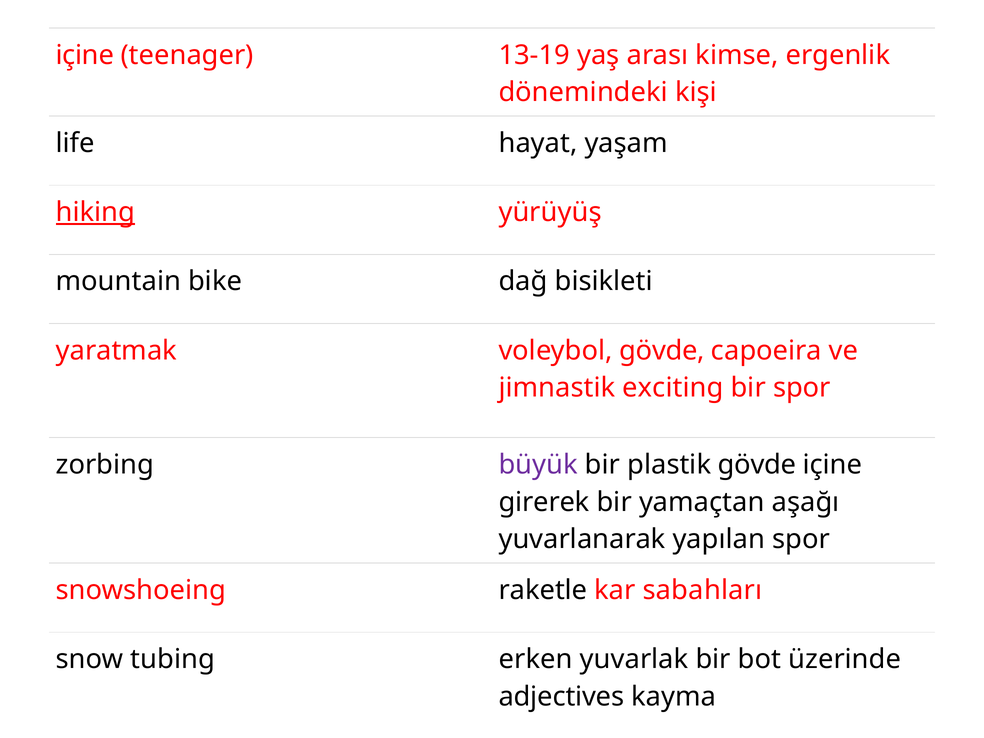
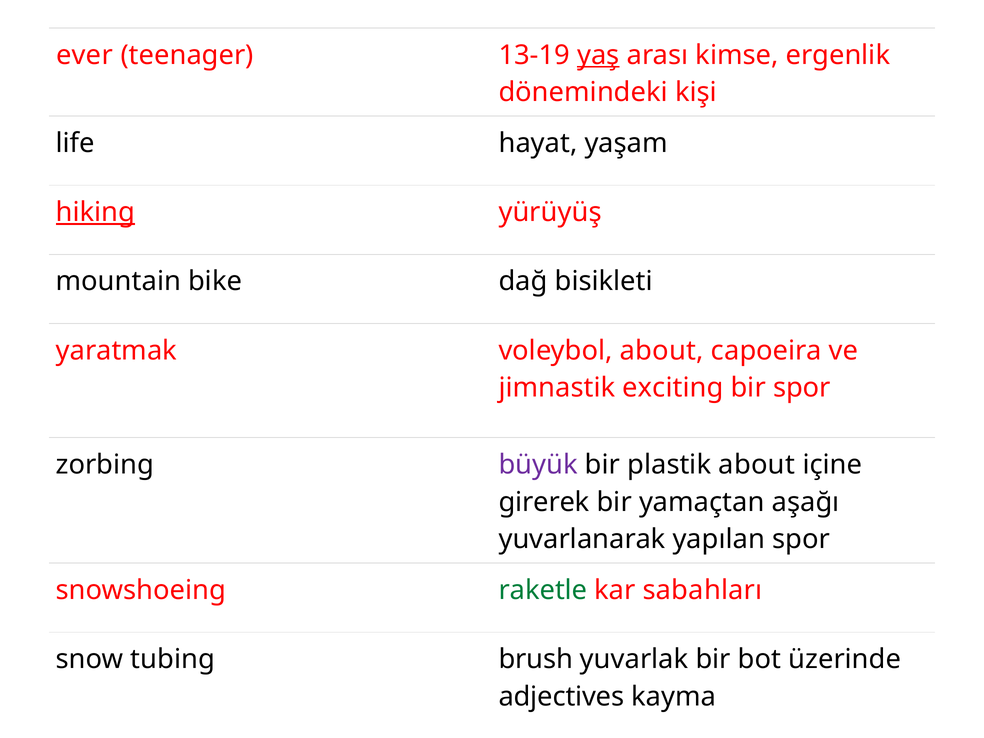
içine: içine -> ever (84, 55)
yaş underline: none -> present (598, 55)
voleybol gövde: gövde -> about (662, 351)
plastik gövde: gövde -> about (757, 465)
raketle colour: black -> green (543, 590)
erken: erken -> brush (536, 659)
